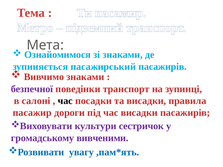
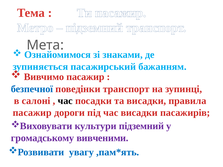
пасажирський пасажирів: пасажирів -> бажанням (162, 67)
Вивчимо знаками: знаками -> пасажир (85, 77)
безпечної colour: purple -> blue (32, 89)
культури сестричок: сестричок -> підземний (141, 126)
